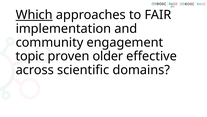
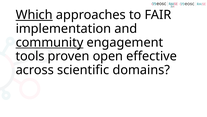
community underline: none -> present (50, 42)
topic: topic -> tools (30, 56)
older: older -> open (108, 56)
